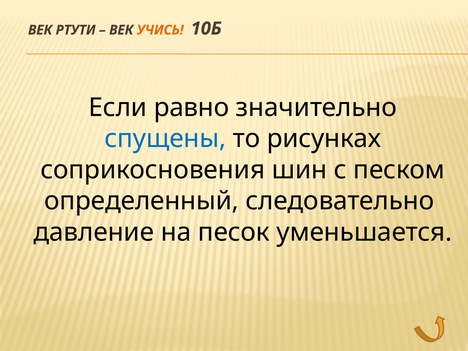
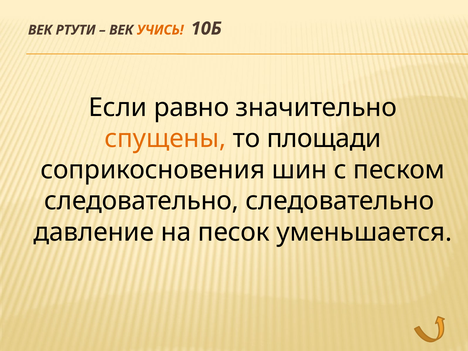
спущены colour: blue -> orange (165, 139)
рисунках: рисунках -> площади (324, 139)
определенный: определенный -> следовательно (142, 201)
